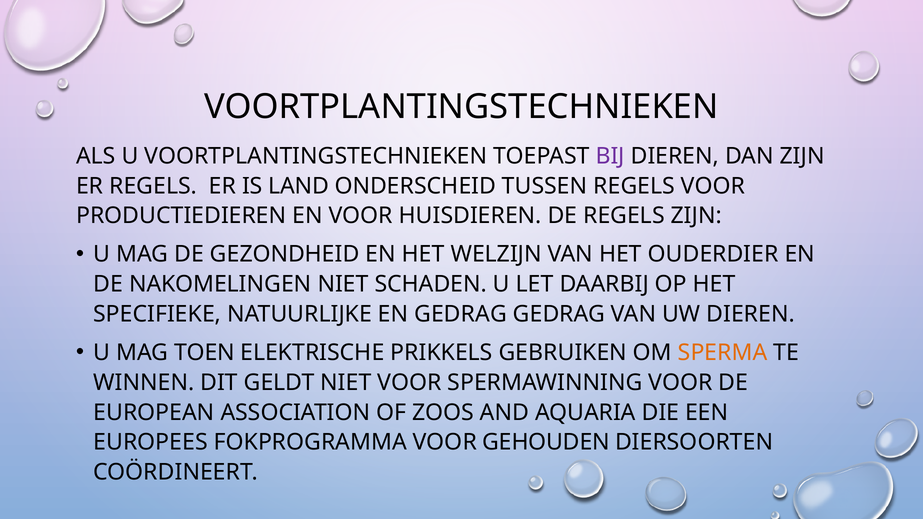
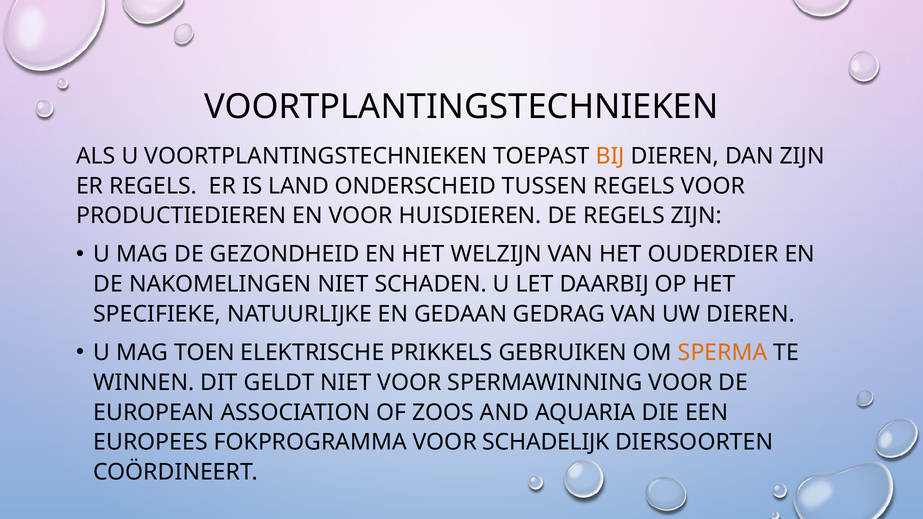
BIJ colour: purple -> orange (610, 156)
EN GEDRAG: GEDRAG -> GEDAAN (461, 314)
GEHOUDEN: GEHOUDEN -> SCHADELIJK (546, 442)
